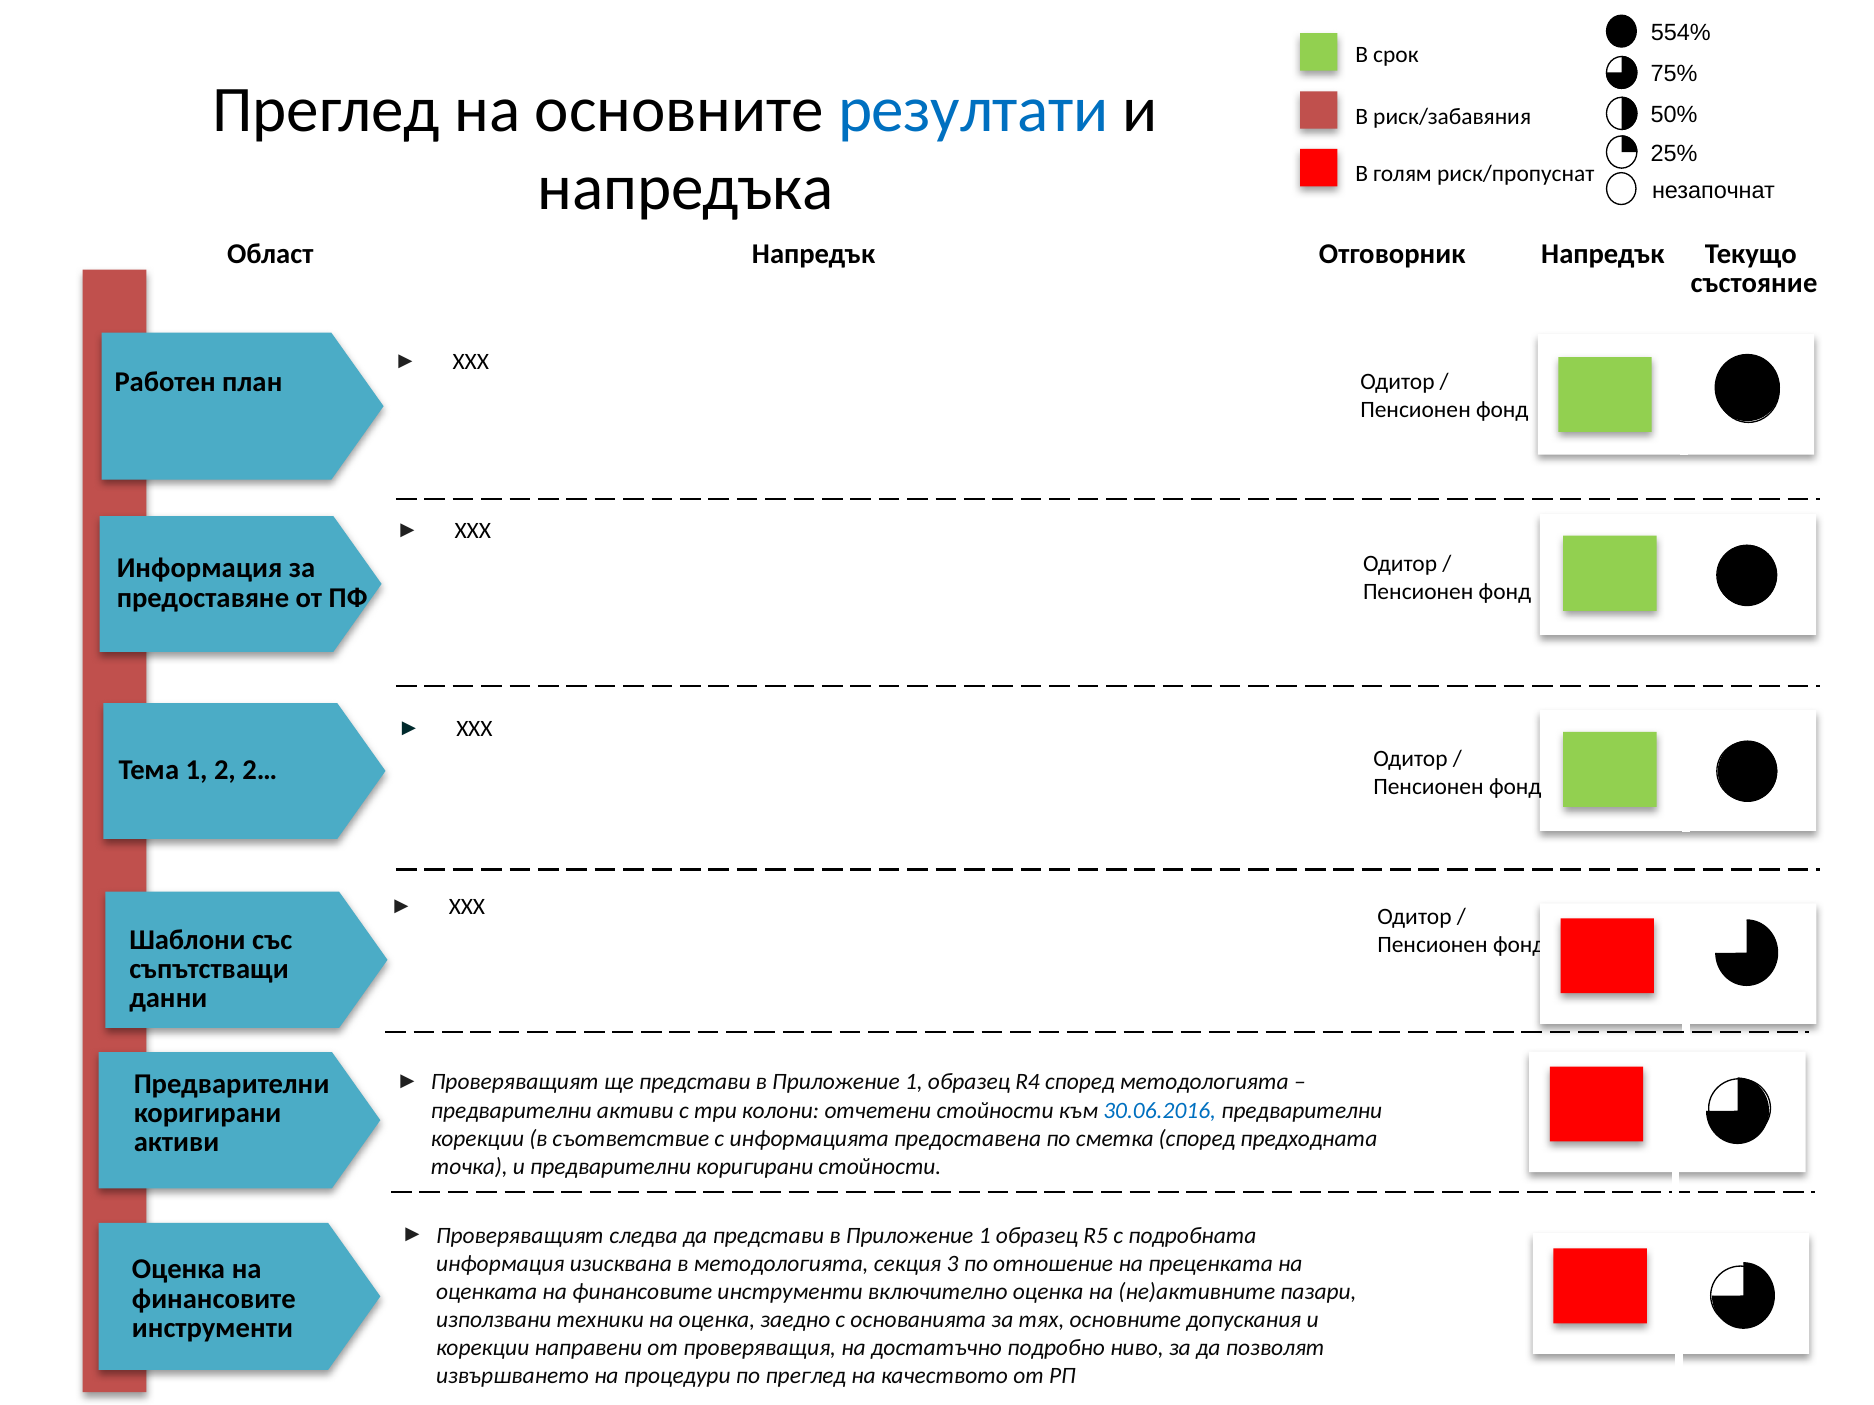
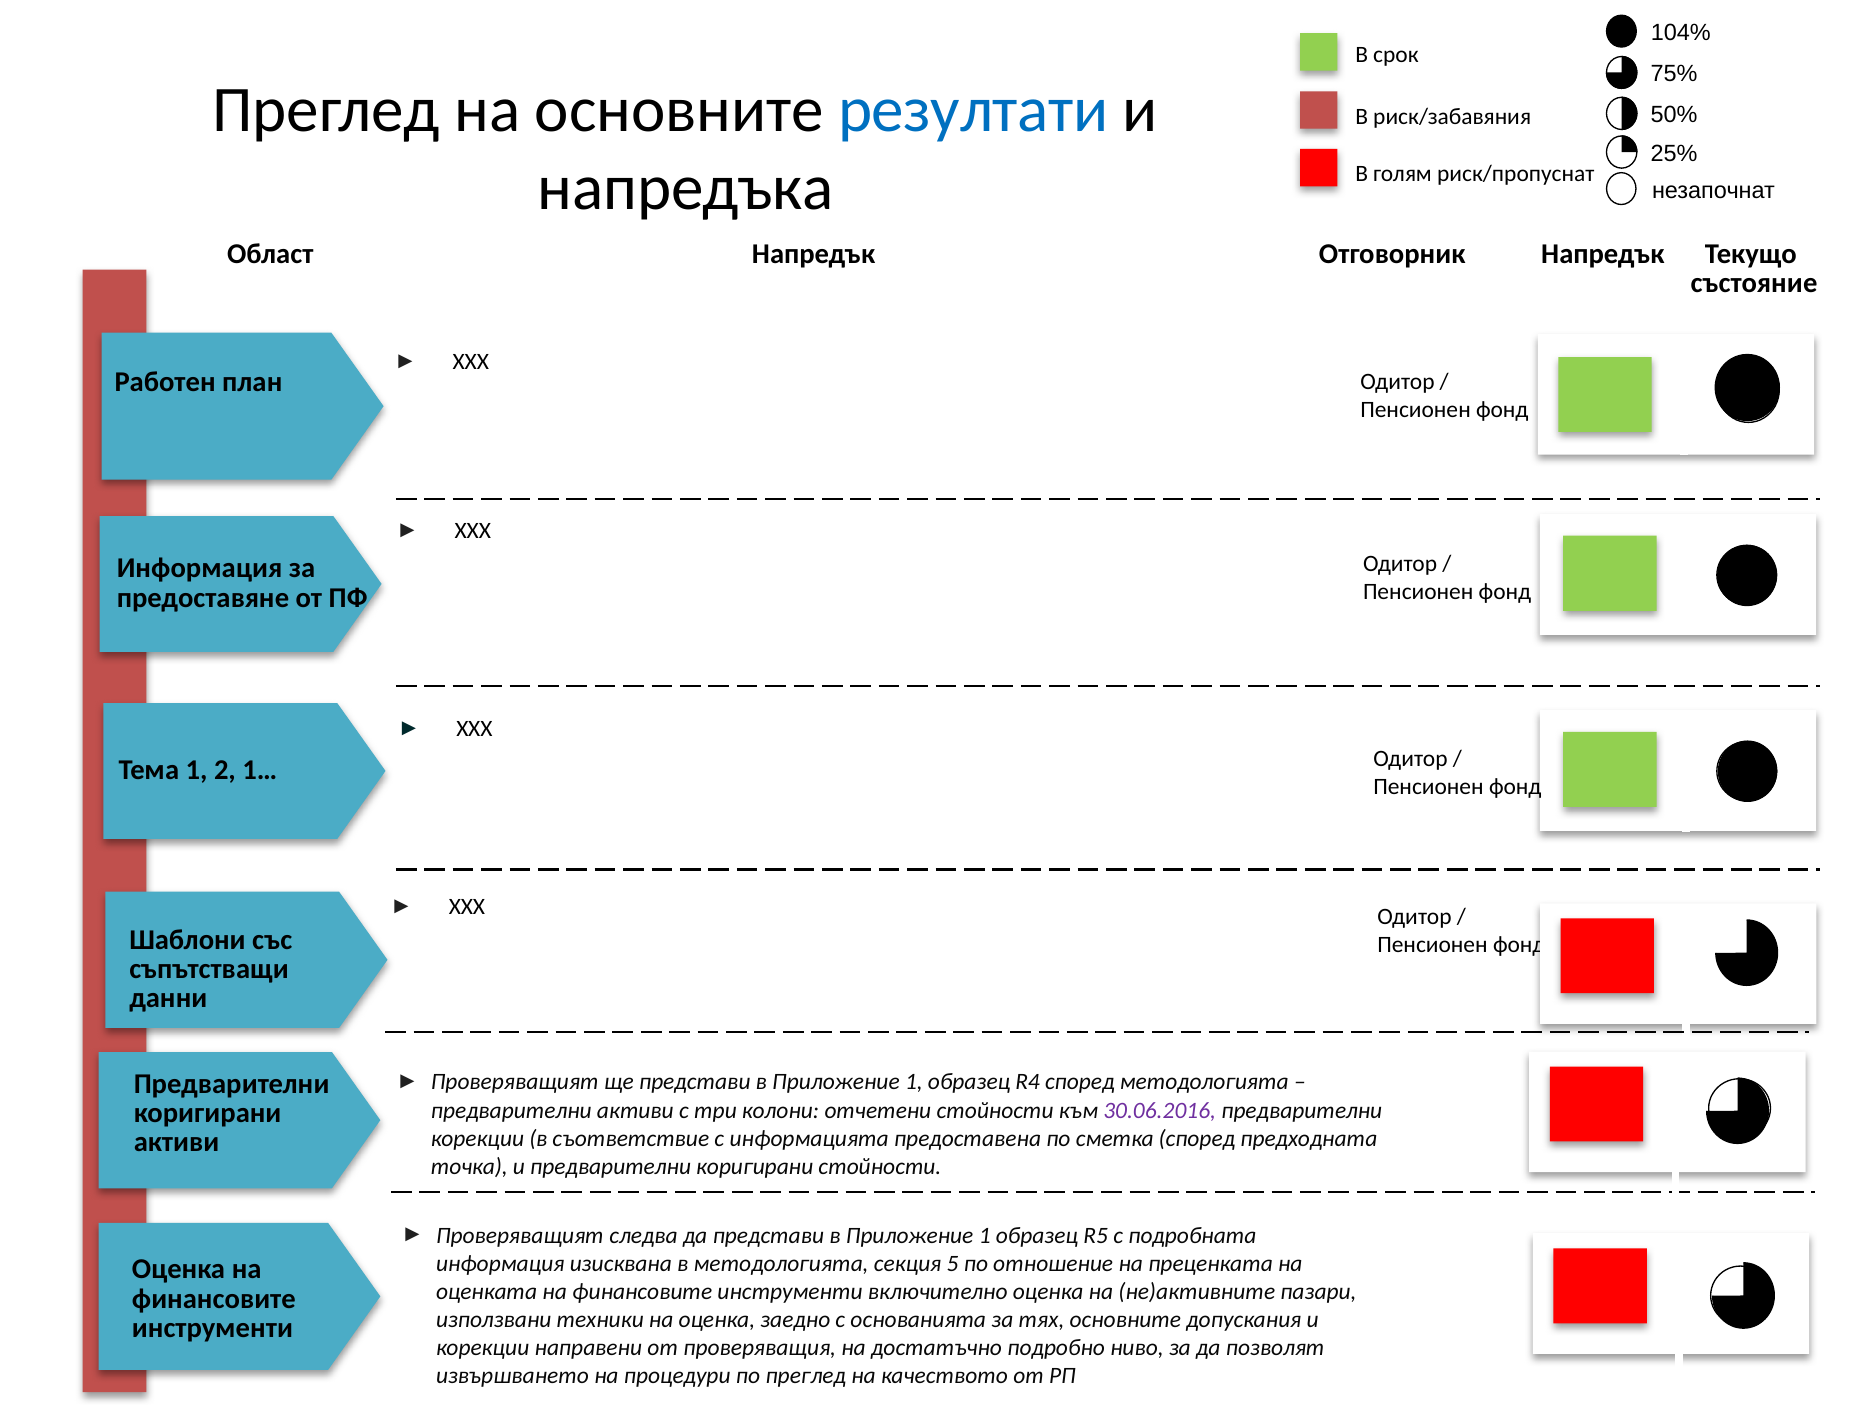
554%: 554% -> 104% (1681, 33)
2…: 2… -> 1… (260, 770)
30.06.2016 colour: blue -> purple (1160, 1111)
3: 3 -> 5 (953, 1264)
